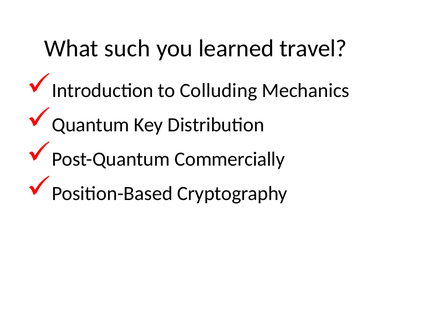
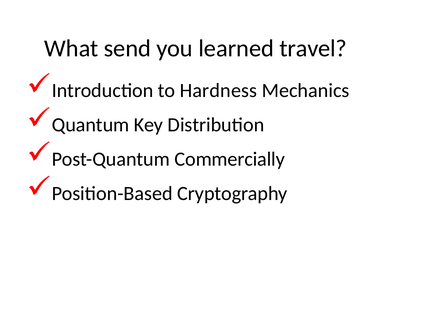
such: such -> send (127, 48)
Colluding: Colluding -> Hardness (218, 91)
